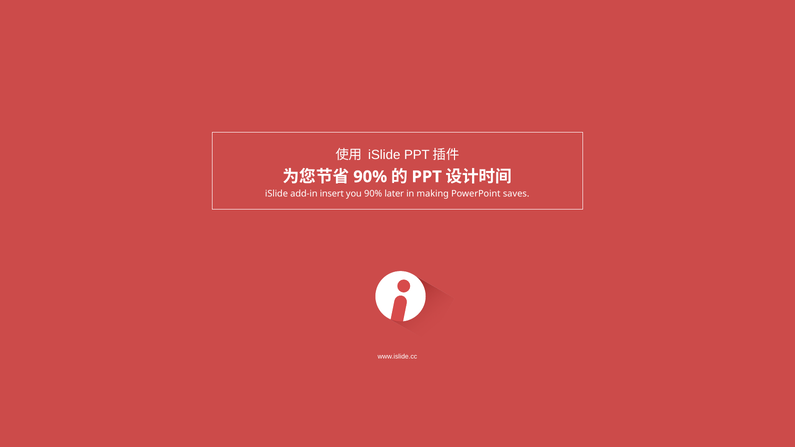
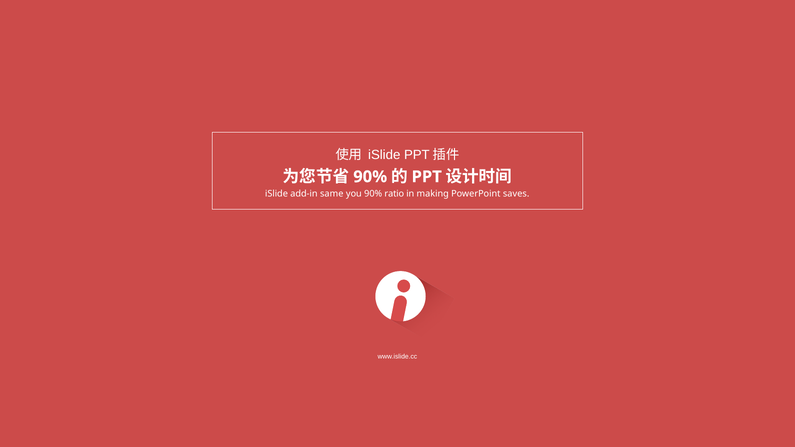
insert: insert -> same (332, 194)
later: later -> ratio (394, 194)
